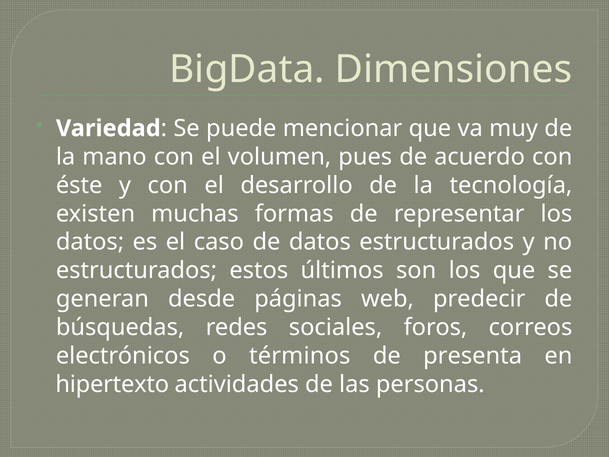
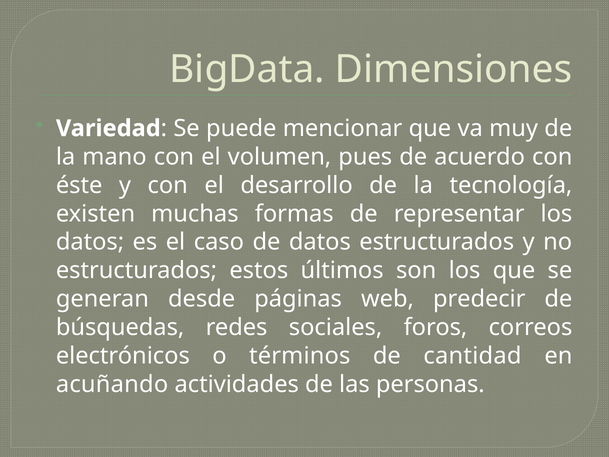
presenta: presenta -> cantidad (472, 356)
hipertexto: hipertexto -> acuñando (112, 384)
